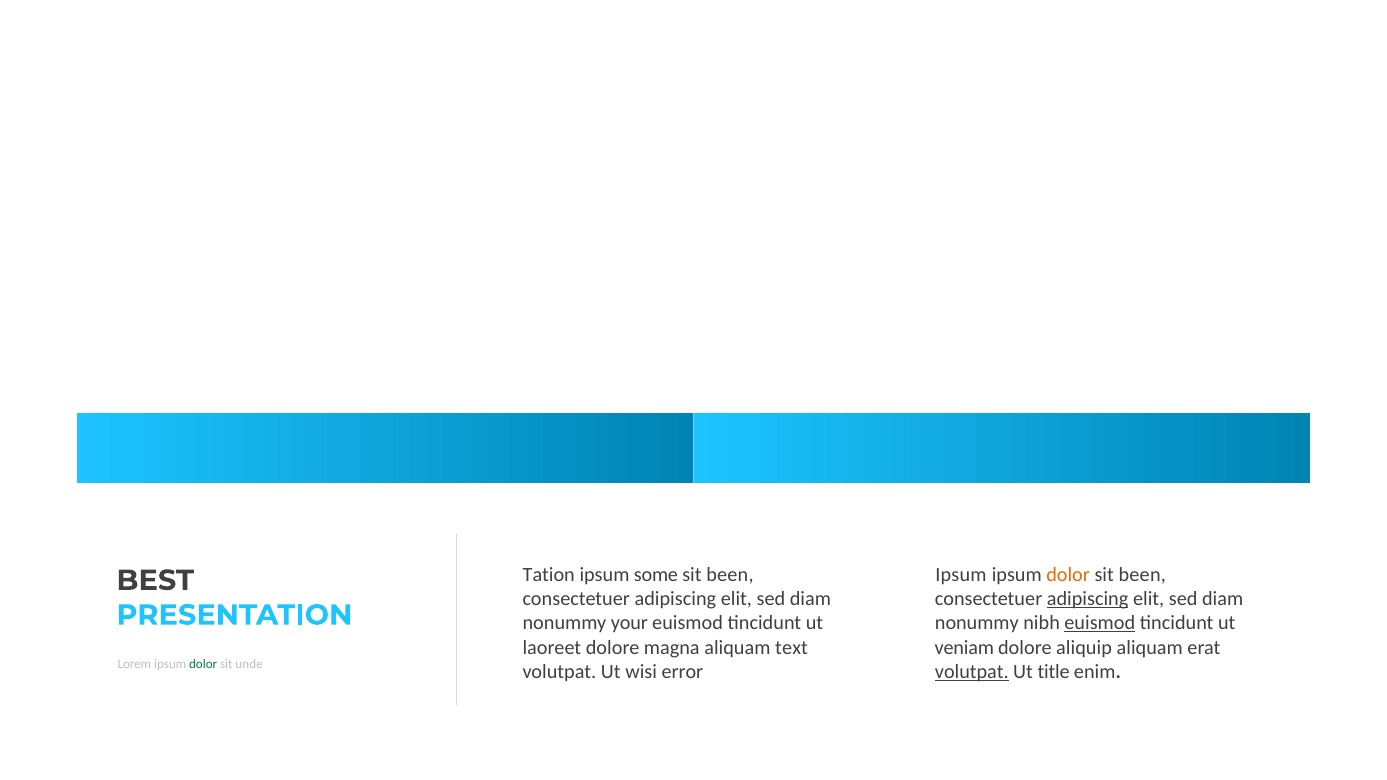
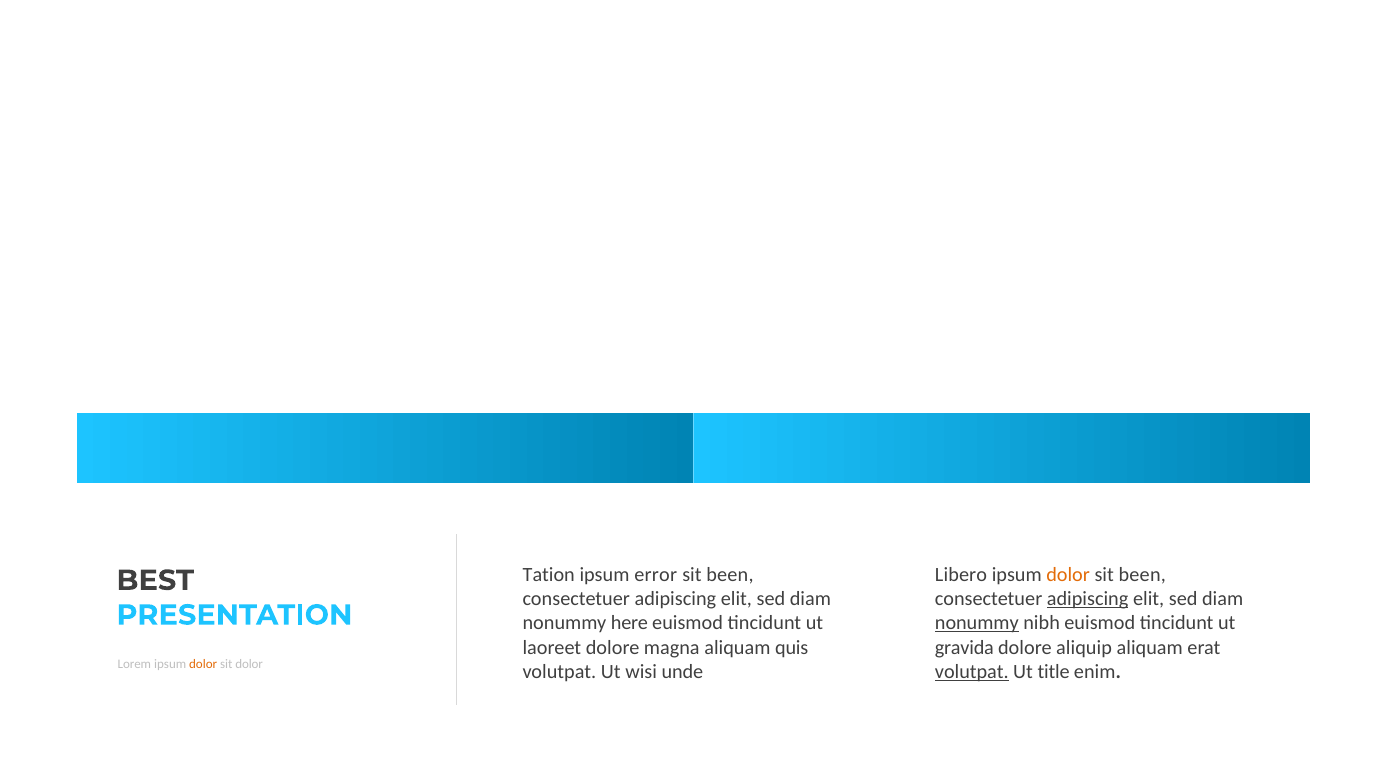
some: some -> error (656, 575)
Ipsum: Ipsum -> Libero (961, 575)
your: your -> here (629, 623)
nonummy underline: none -> present (977, 623)
euismod underline: present -> none (1100, 623)
text: text -> quis (792, 648)
veniam: veniam -> gravida (964, 648)
dolor colour: green -> orange (203, 664)
sit unde: unde -> dolor (249, 664)
error: error -> unde (682, 672)
